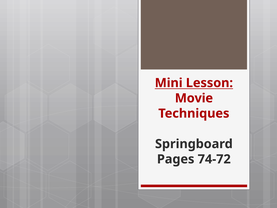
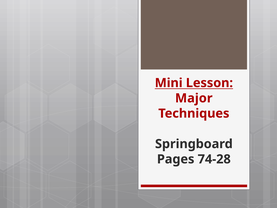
Movie: Movie -> Major (194, 98)
74-72: 74-72 -> 74-28 (214, 159)
